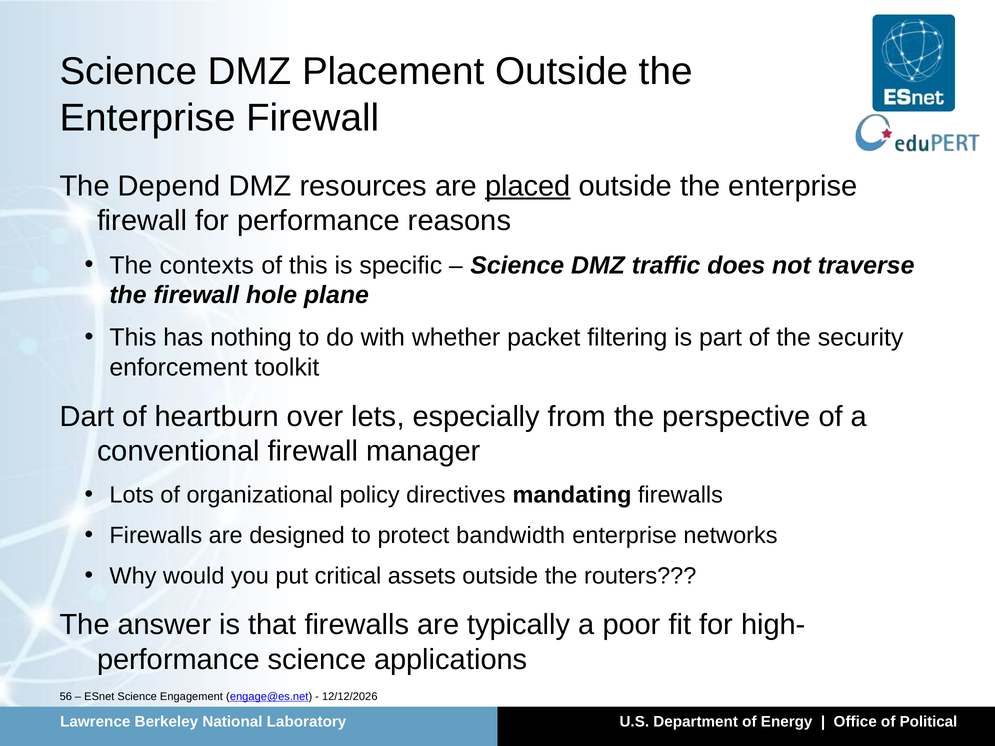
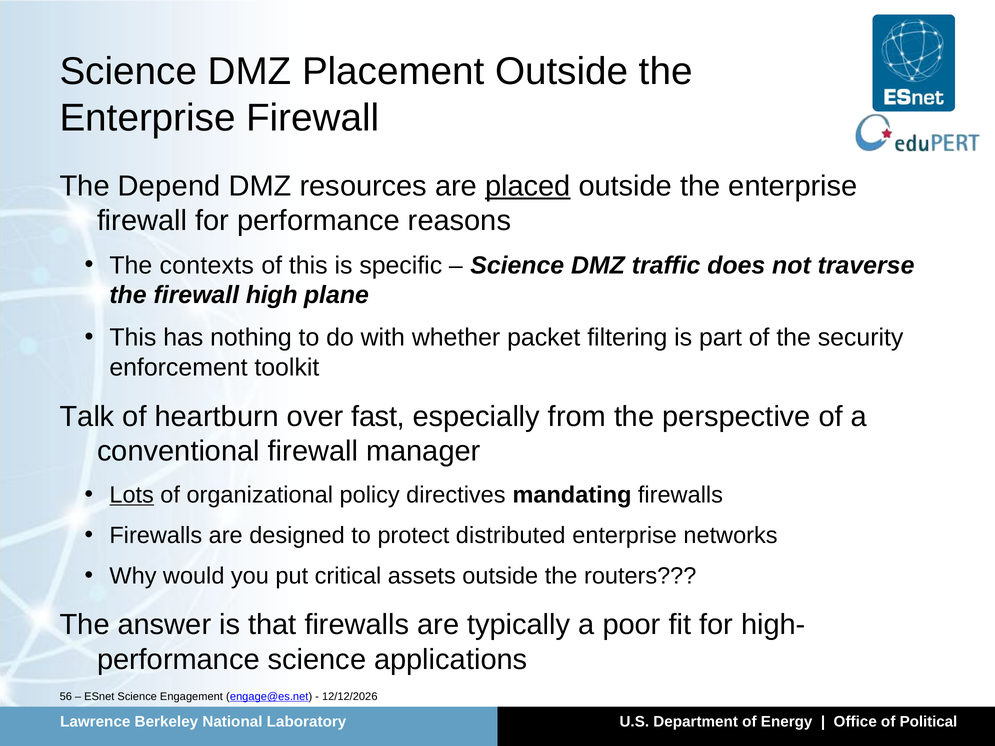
hole: hole -> high (272, 295)
Dart: Dart -> Talk (87, 417)
lets: lets -> fast (378, 417)
Lots underline: none -> present (132, 495)
bandwidth: bandwidth -> distributed (511, 536)
